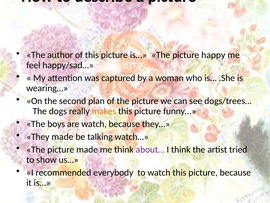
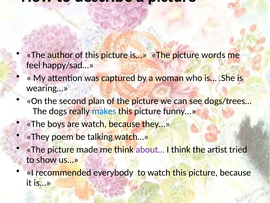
happy: happy -> words (213, 55)
makes colour: orange -> blue (104, 111)
They made: made -> poem (63, 136)
